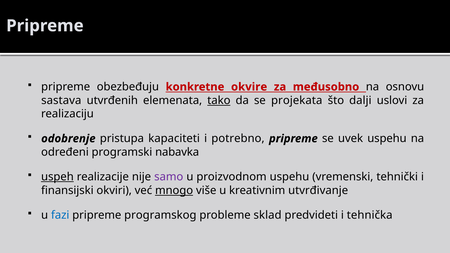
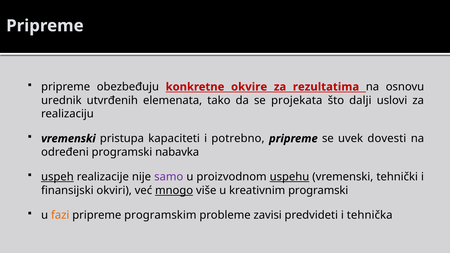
međusobno: međusobno -> rezultatima (326, 87)
sastava: sastava -> urednik (61, 100)
tako underline: present -> none (219, 100)
odobrenje: odobrenje -> vremenski (68, 139)
uvek uspehu: uspehu -> dovesti (387, 139)
uspehu underline: none -> present (289, 177)
kreativnim utvrđivanje: utvrđivanje -> programski (318, 190)
fazi colour: blue -> orange (60, 215)
programskog: programskog -> programskim (160, 215)
sklad: sklad -> zavisi (268, 215)
